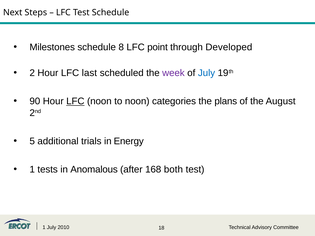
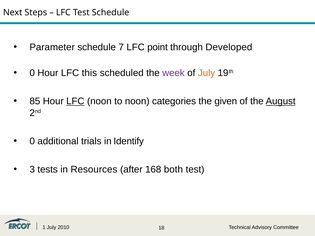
Milestones: Milestones -> Parameter (52, 47)
8: 8 -> 7 (121, 47)
2: 2 -> 0 (32, 73)
last: last -> this (89, 73)
July colour: blue -> orange (207, 73)
90: 90 -> 85 (35, 101)
plans: plans -> given (226, 101)
August underline: none -> present (281, 101)
5: 5 -> 0 (32, 141)
Energy: Energy -> Identify (129, 141)
1: 1 -> 3 (32, 170)
Anomalous: Anomalous -> Resources (94, 170)
